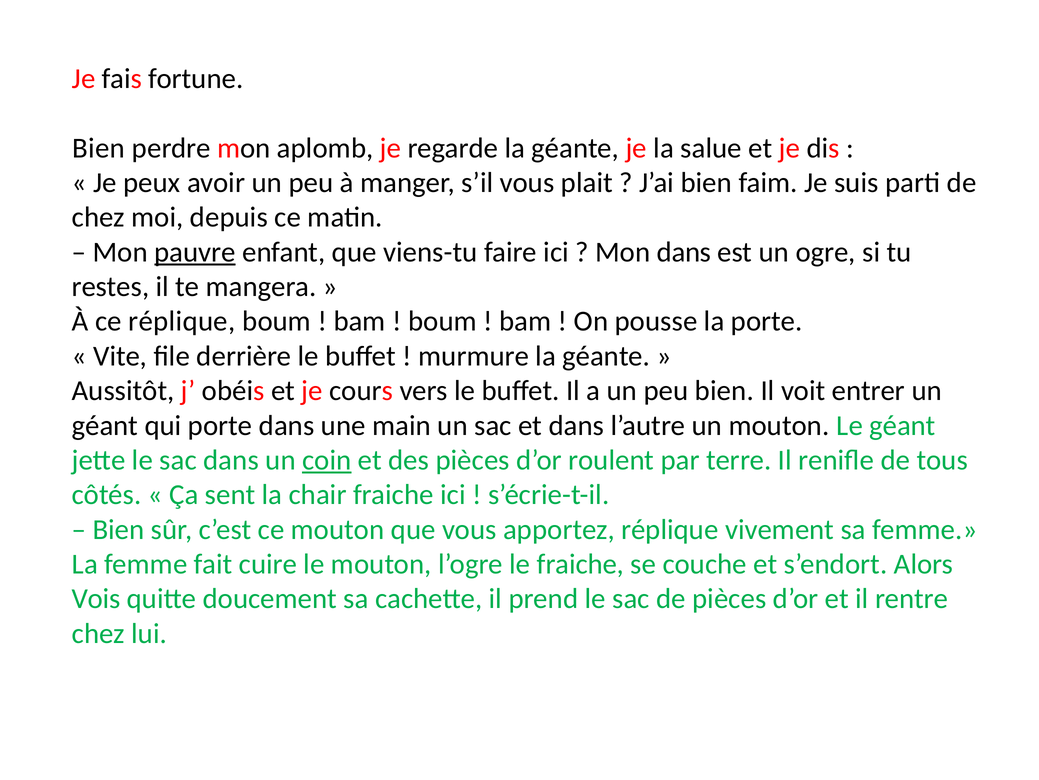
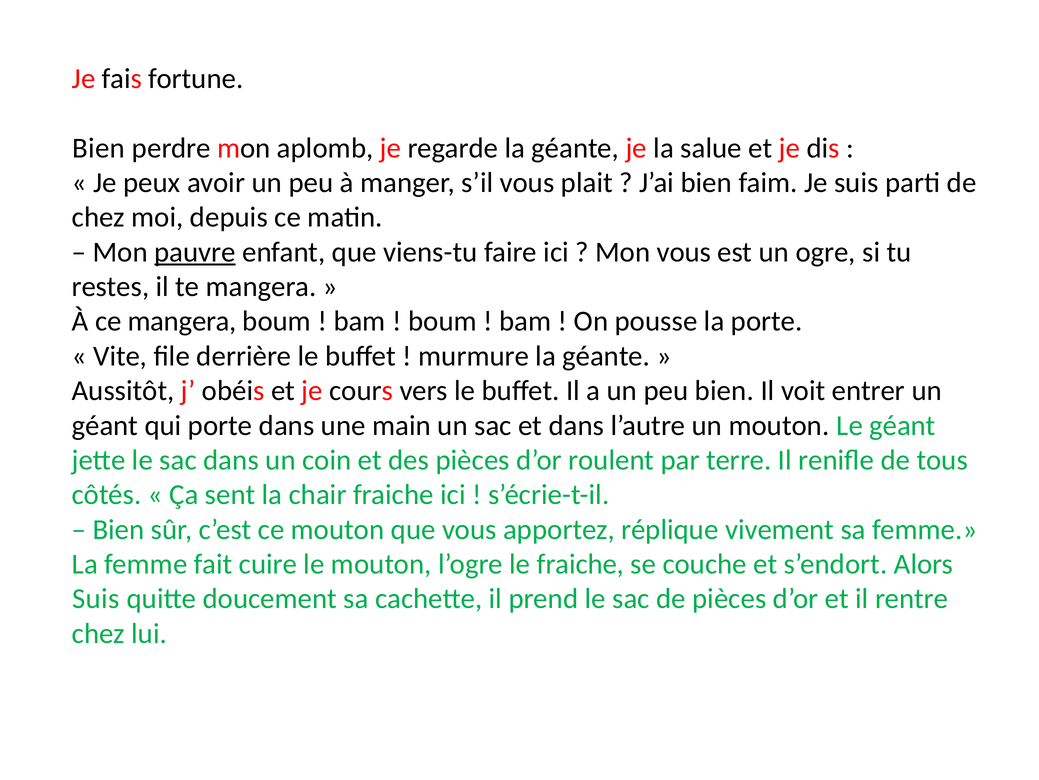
Mon dans: dans -> vous (684, 252)
ce réplique: réplique -> mangera (182, 321)
coin underline: present -> none (327, 460)
Vois: Vois -> Suis (96, 598)
